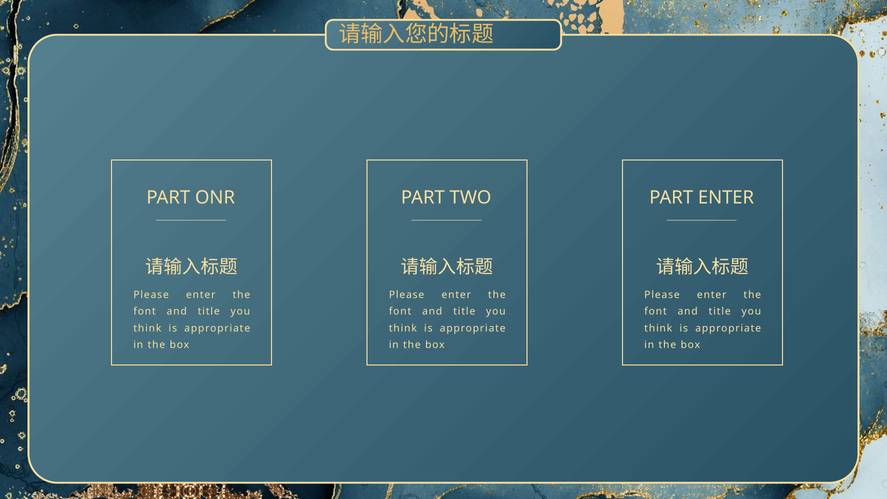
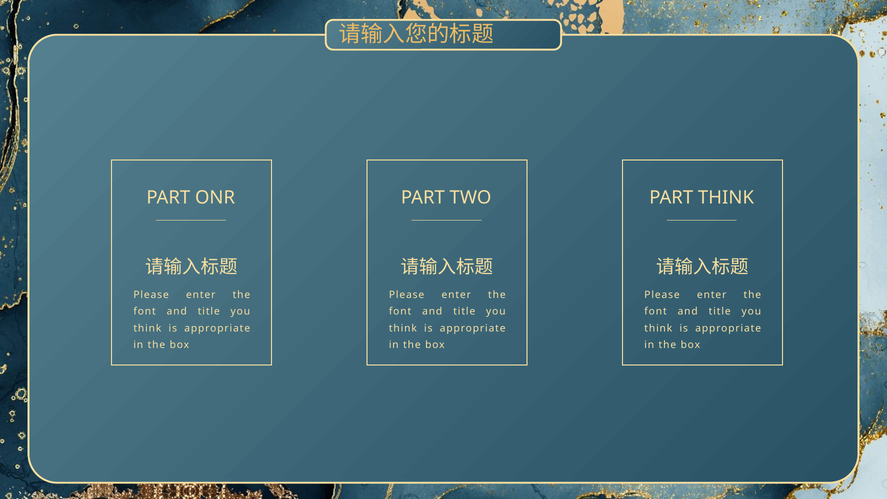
PART ENTER: ENTER -> THINK (726, 197)
